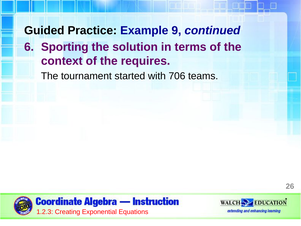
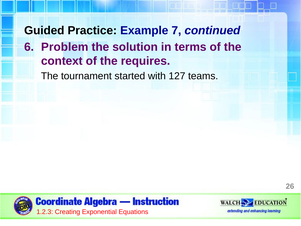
9: 9 -> 7 (176, 30)
Sporting: Sporting -> Problem (65, 47)
706: 706 -> 127 (177, 76)
